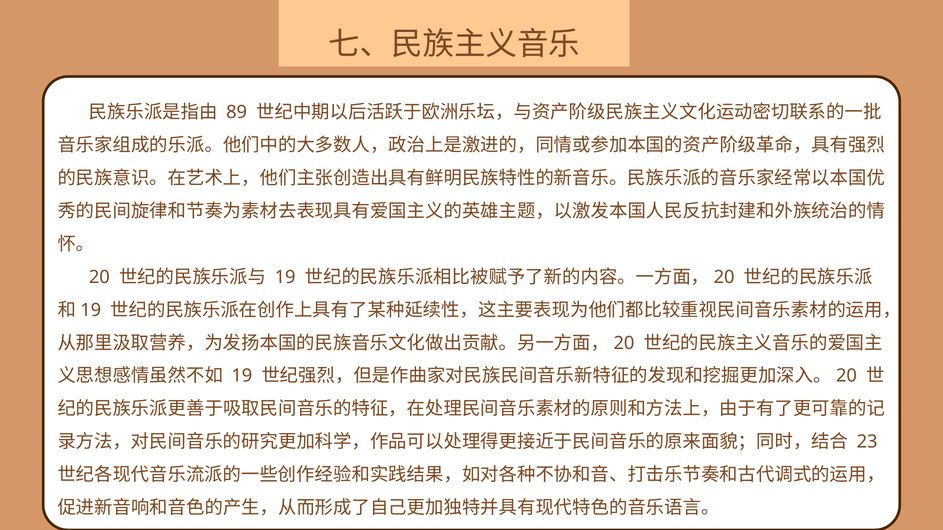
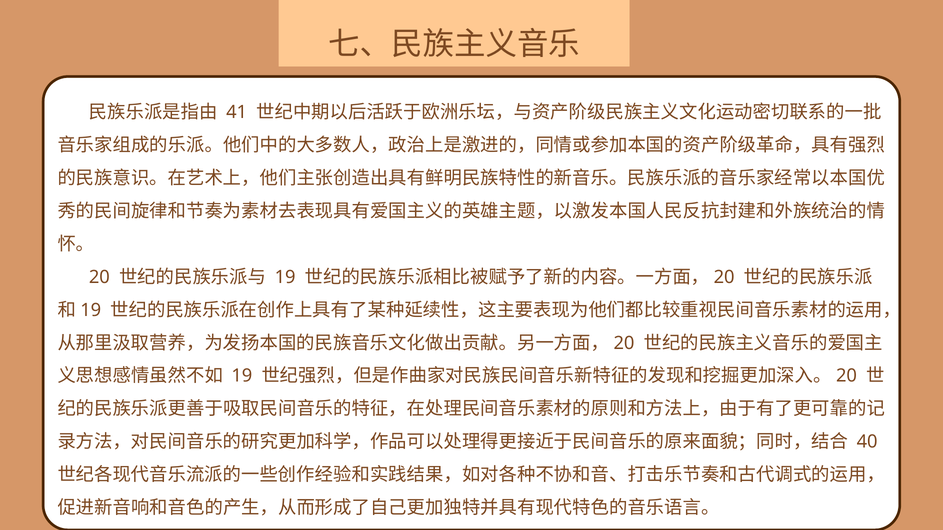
89: 89 -> 41 (237, 112)
23: 23 -> 40 (867, 442)
